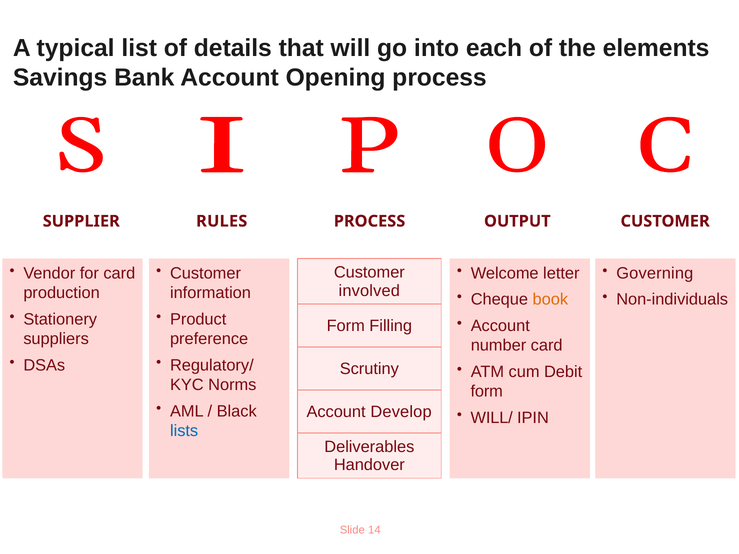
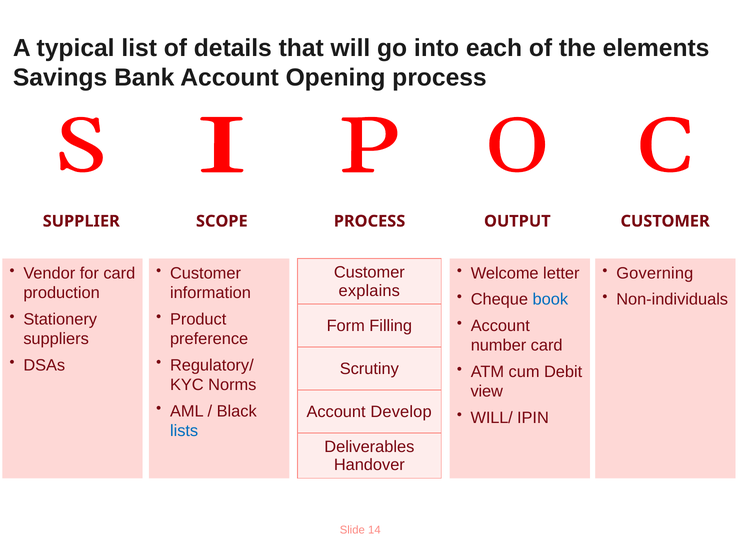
RULES: RULES -> SCOPE (222, 221)
involved: involved -> explains (369, 291)
book colour: orange -> blue (550, 300)
form: form -> view (487, 392)
